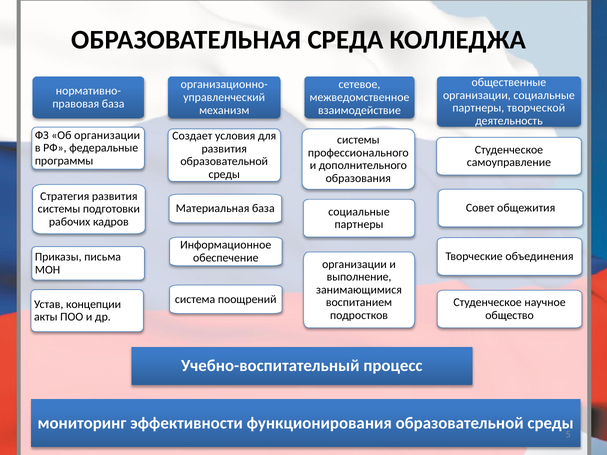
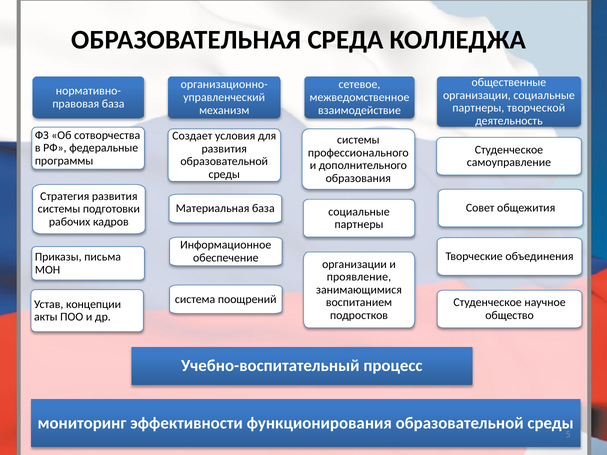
Об организации: организации -> сотворчества (107, 135)
выполнение: выполнение -> проявление (359, 277)
